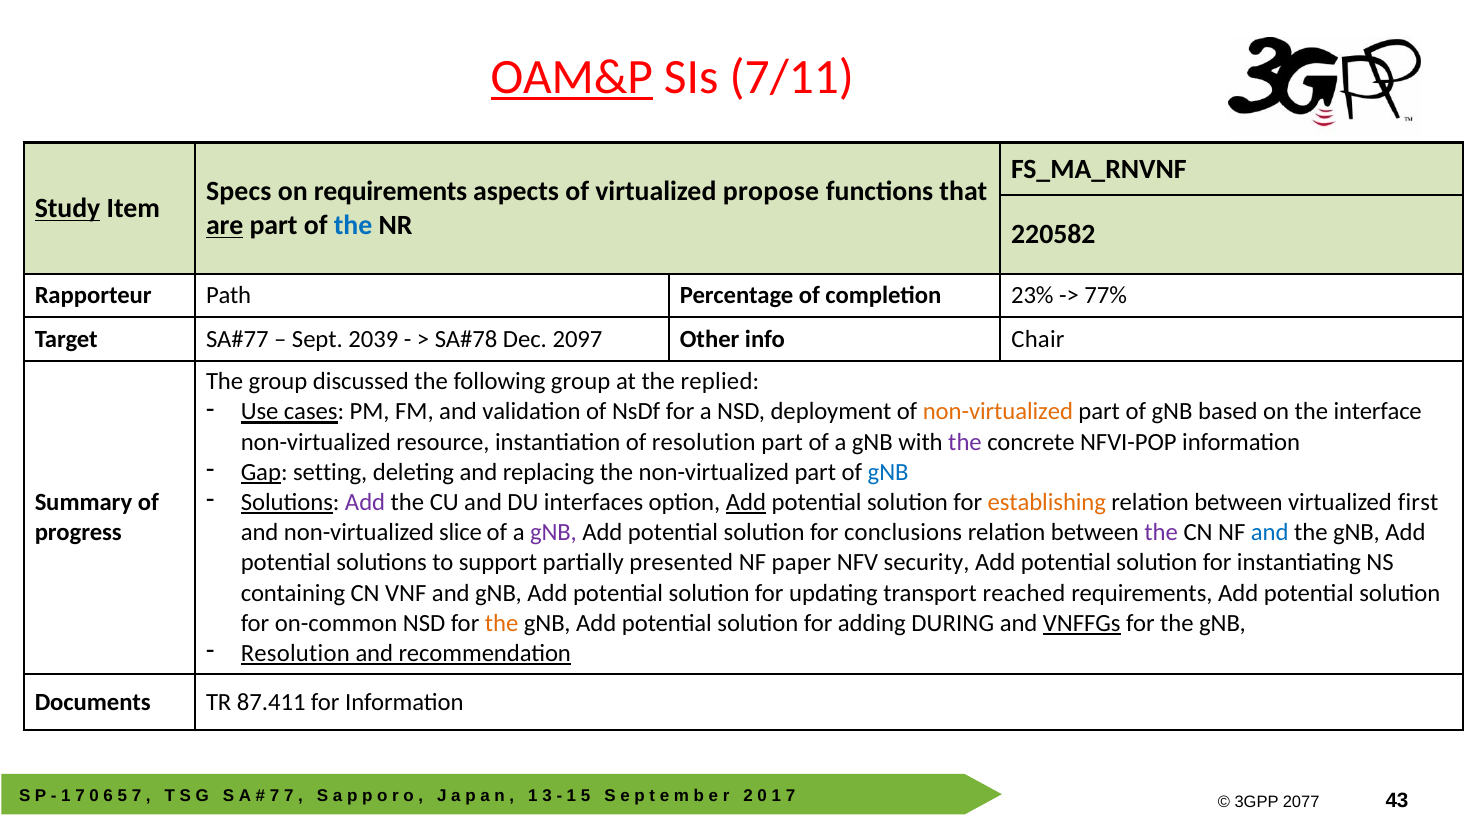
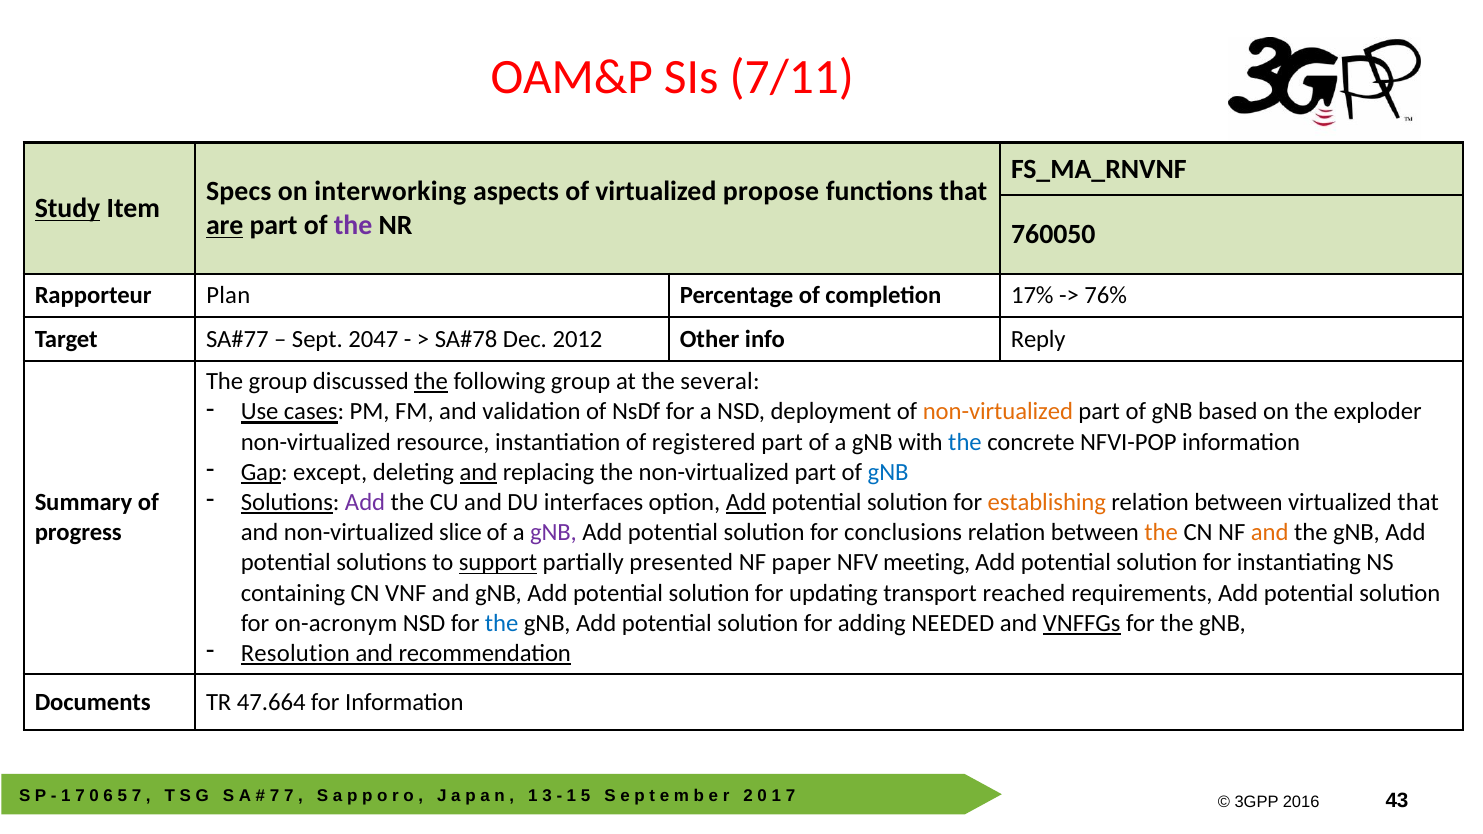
OAM&P underline: present -> none (572, 77)
on requirements: requirements -> interworking (390, 192)
the colour: blue -> purple (353, 225)
220582: 220582 -> 760050 (1053, 235)
Path: Path -> Plan (228, 296)
23%: 23% -> 17% (1032, 296)
77%: 77% -> 76% (1106, 296)
2039: 2039 -> 2047 (373, 339)
Dec 2097: 2097 -> 2012 (578, 339)
Chair: Chair -> Reply (1038, 339)
the underline: none -> present (431, 382)
replied: replied -> several (720, 382)
interface: interface -> exploder (1378, 412)
of resolution: resolution -> registered (704, 442)
the colour: purple -> blue (965, 442)
setting: setting -> except (330, 472)
and underline: none -> present (478, 472)
virtualized first: first -> that (1418, 502)
the colour: purple -> orange (1161, 533)
and colour: blue -> orange (1270, 533)
support underline: none -> present (498, 563)
security: security -> meeting (927, 563)
on-common: on-common -> on-acronym (336, 623)
the colour: orange -> blue (502, 623)
DURING: DURING -> NEEDED (953, 623)
87.411: 87.411 -> 47.664 (271, 703)
2077: 2077 -> 2016 (1301, 803)
